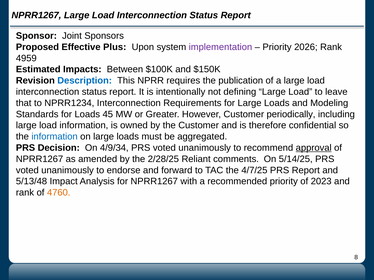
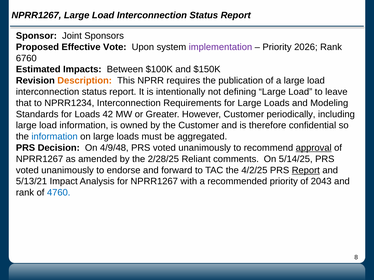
Plus: Plus -> Vote (115, 47)
4959: 4959 -> 6760 (26, 58)
Description colour: blue -> orange (85, 81)
45: 45 -> 42 (108, 114)
4/9/34: 4/9/34 -> 4/9/48 (114, 148)
4/7/25: 4/7/25 -> 4/2/25 (254, 170)
Report underline: none -> present (306, 170)
5/13/48: 5/13/48 -> 5/13/21 (31, 182)
2023: 2023 -> 2043 (321, 182)
4760 colour: orange -> blue (59, 193)
